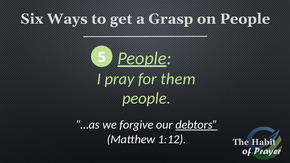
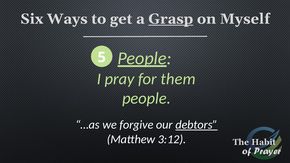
Grasp underline: none -> present (171, 19)
on People: People -> Myself (245, 19)
1:12: 1:12 -> 3:12 (172, 139)
